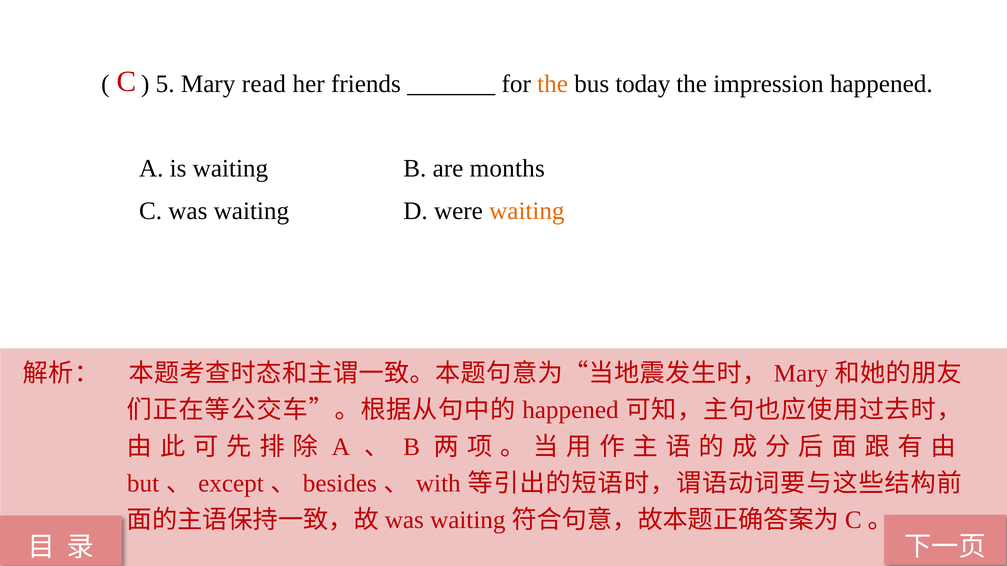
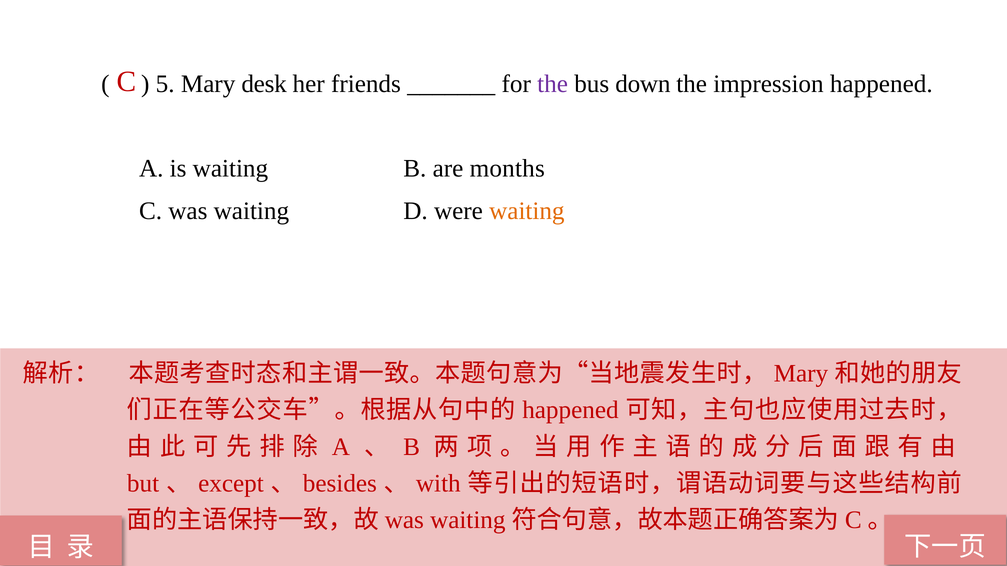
read: read -> desk (264, 84)
the colour: orange -> purple (553, 84)
today: today -> down (643, 84)
